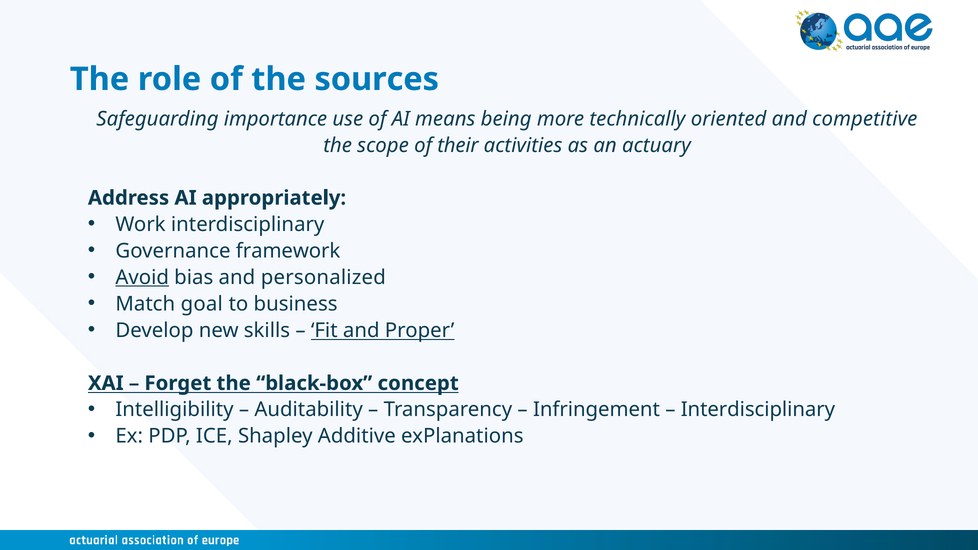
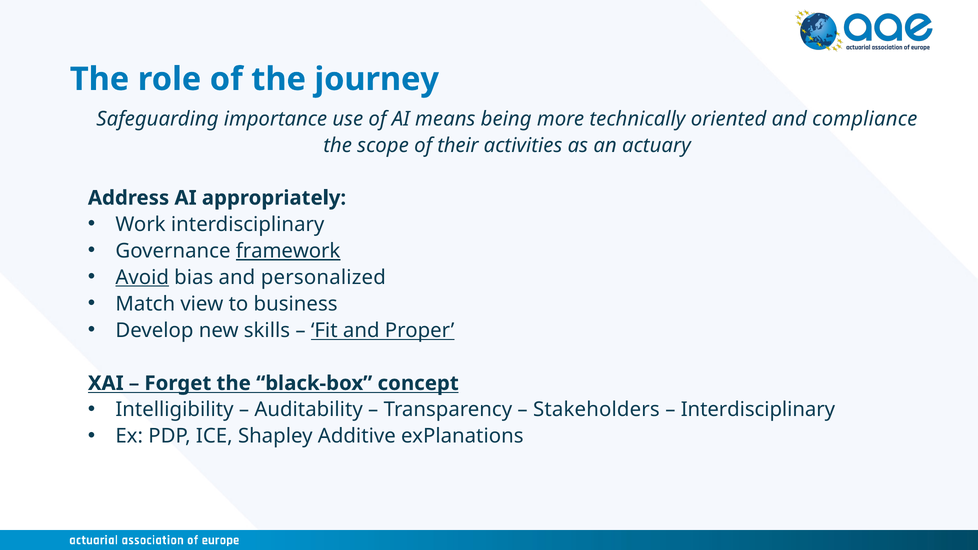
sources: sources -> journey (377, 79)
competitive: competitive -> compliance (865, 119)
framework underline: none -> present (288, 251)
goal: goal -> view (202, 304)
Infringement: Infringement -> Stakeholders (596, 410)
